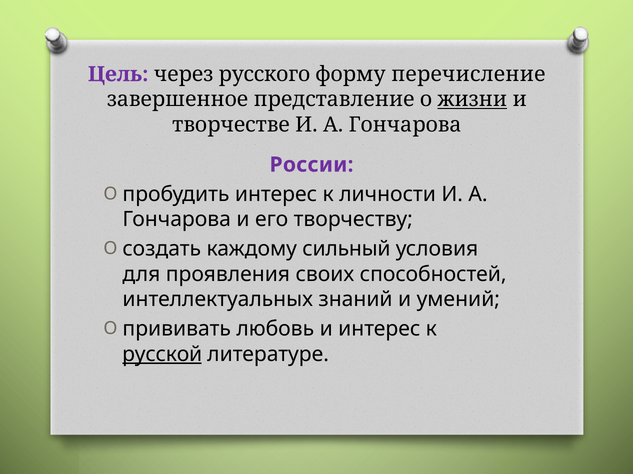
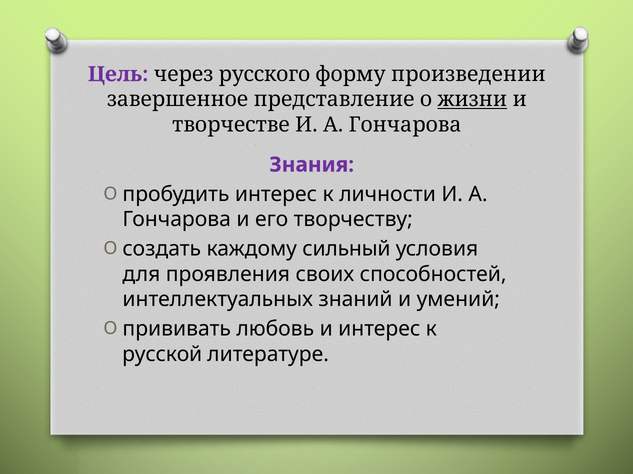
перечисление: перечисление -> произведении (468, 74)
России: России -> Знания (312, 165)
русской underline: present -> none (162, 355)
